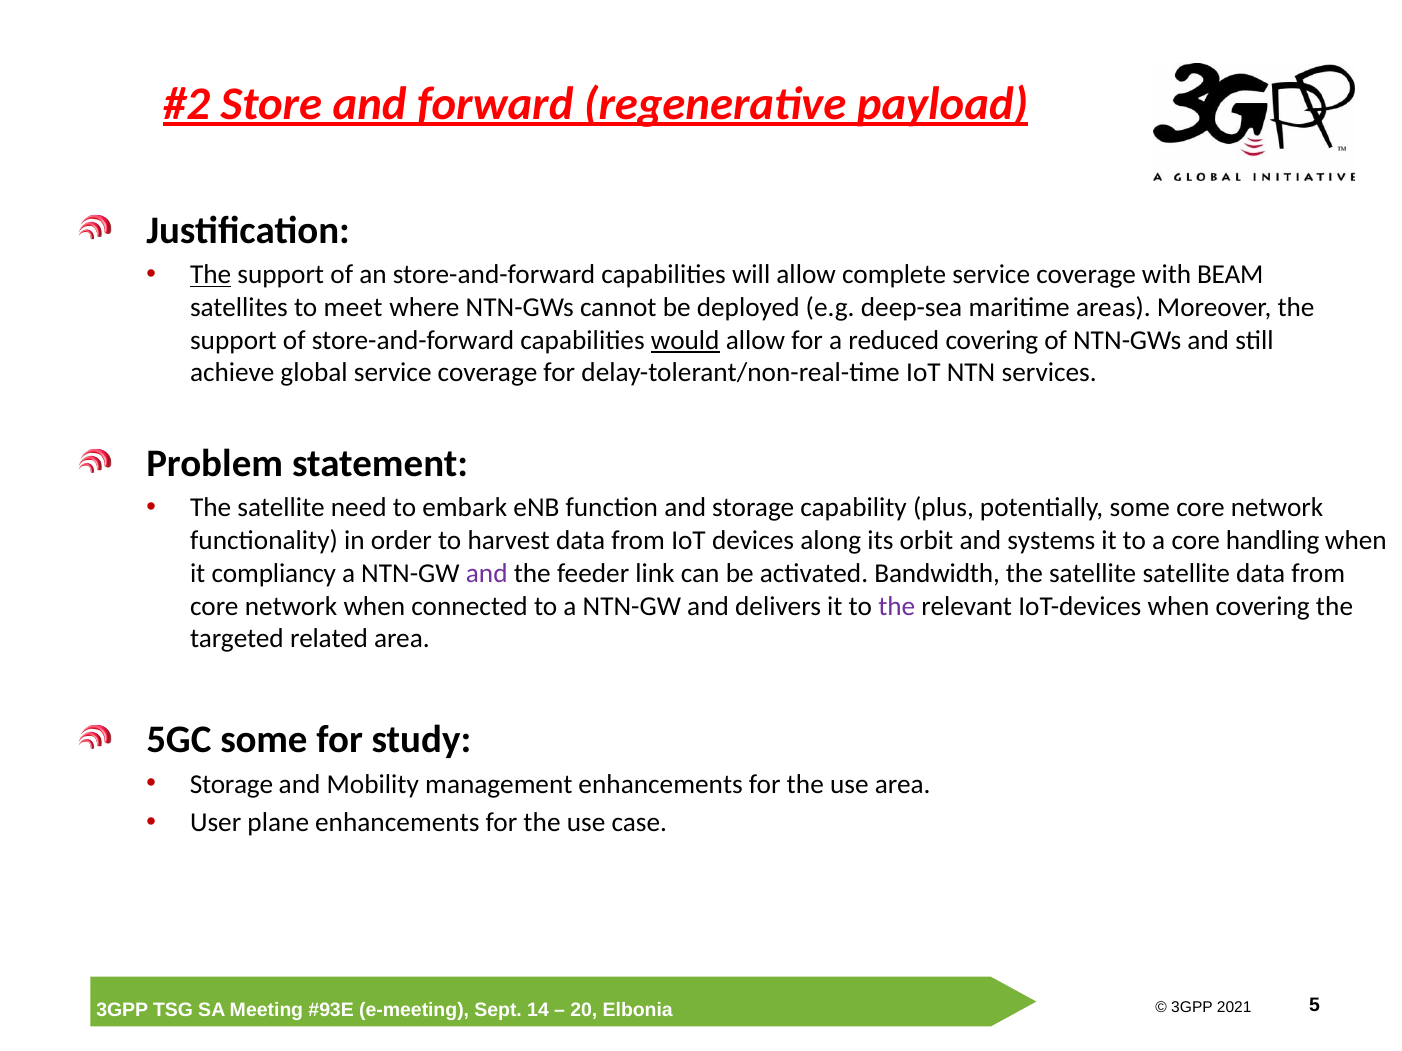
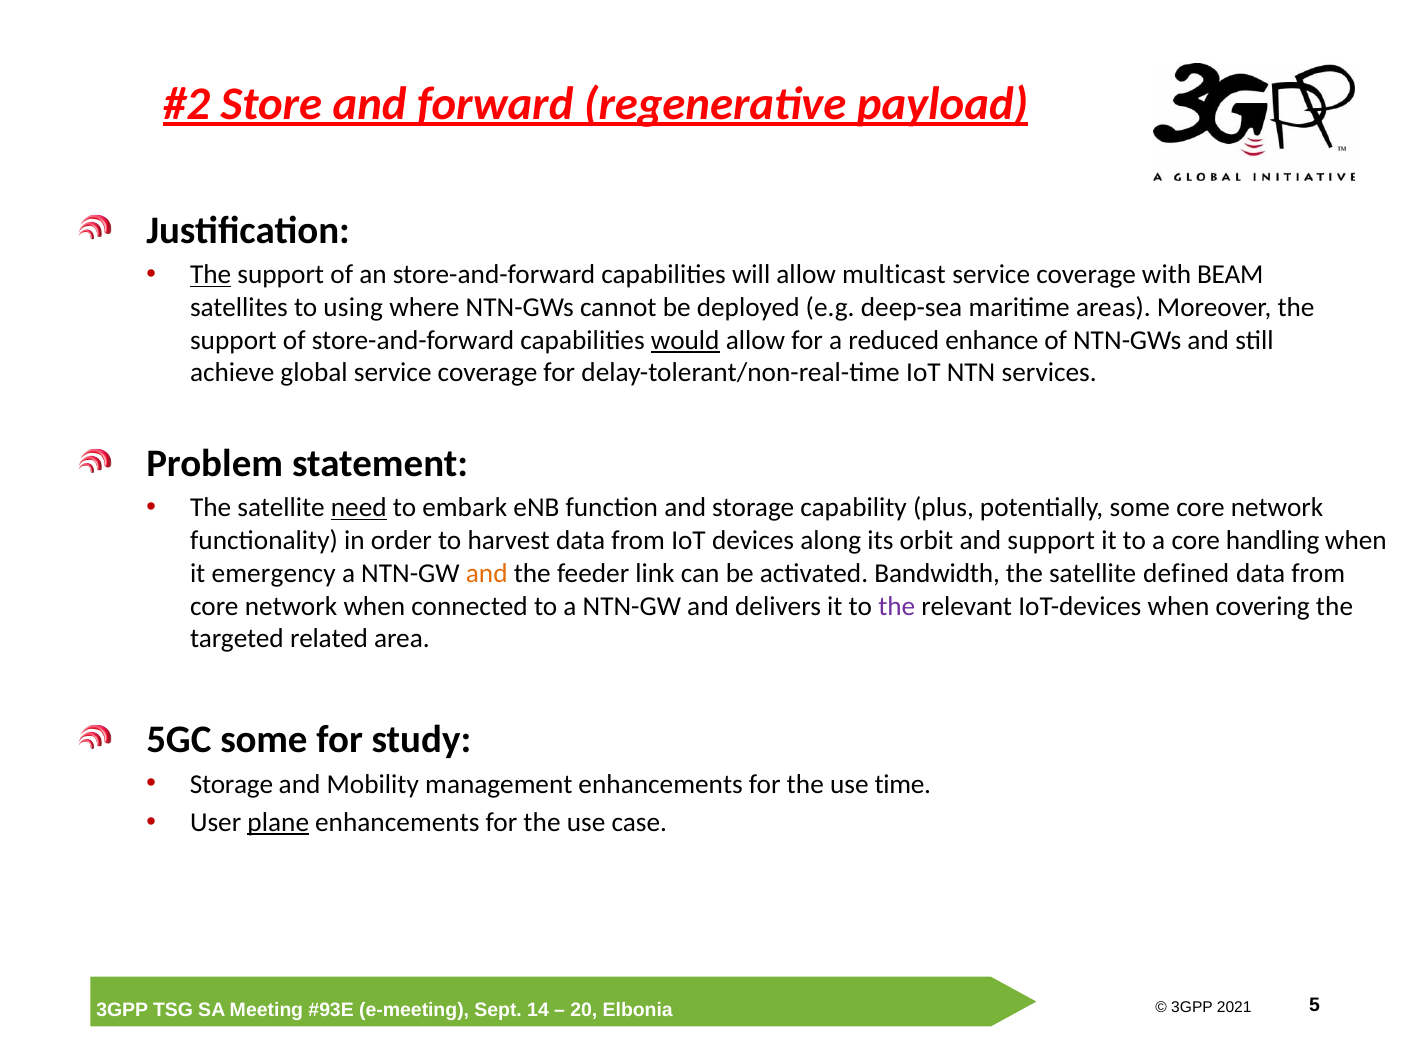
complete: complete -> multicast (894, 275)
meet: meet -> using (353, 308)
reduced covering: covering -> enhance (992, 340)
need underline: none -> present (359, 508)
and systems: systems -> support (1051, 541)
compliancy: compliancy -> emergency (274, 574)
and colour: purple -> orange (487, 574)
satellite satellite: satellite -> defined (1186, 574)
use area: area -> time (903, 785)
plane underline: none -> present (278, 823)
